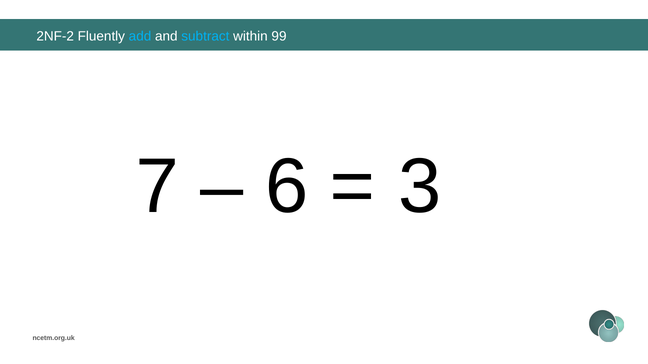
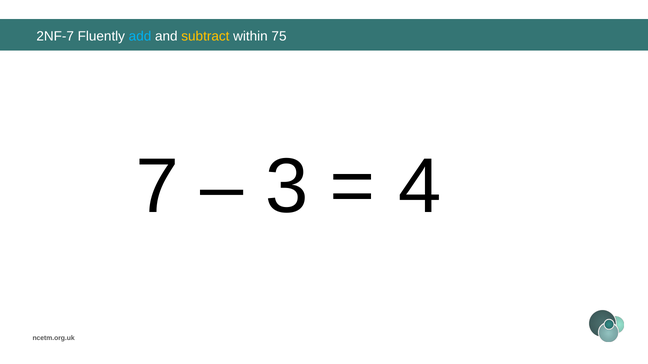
2NF-2: 2NF-2 -> 2NF-7 (55, 36)
subtract colour: light blue -> yellow (205, 36)
99: 99 -> 75 (279, 36)
6: 6 -> 3 (287, 187)
3: 3 -> 4 (420, 187)
